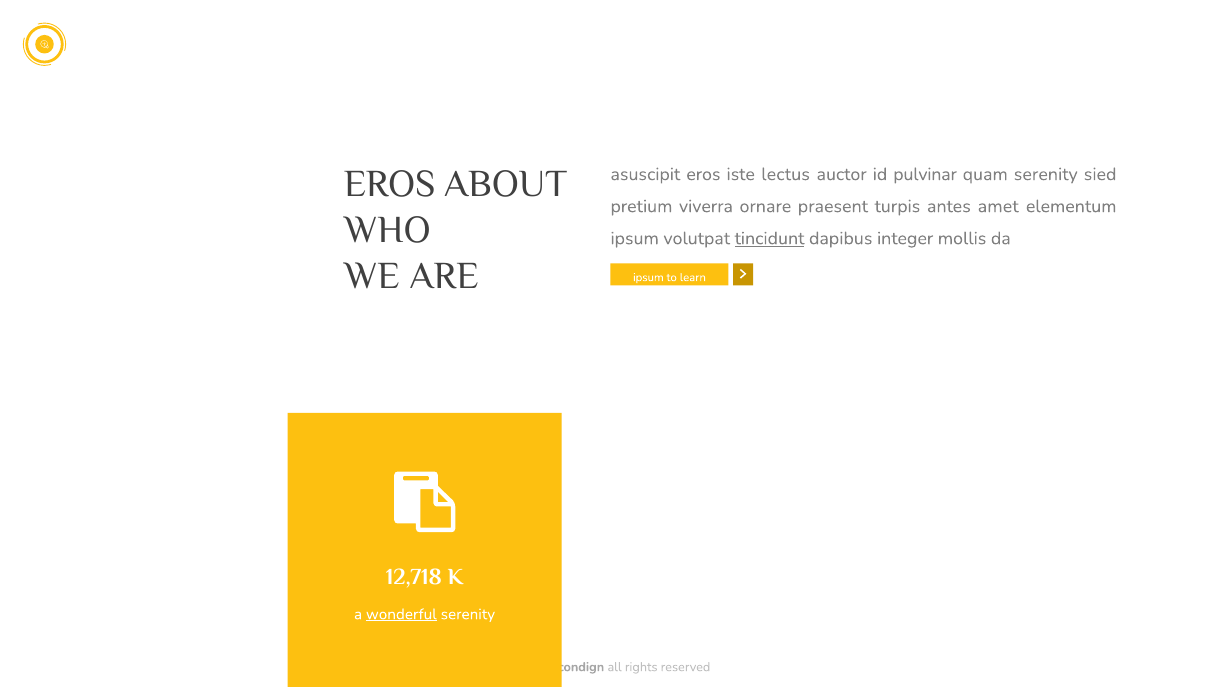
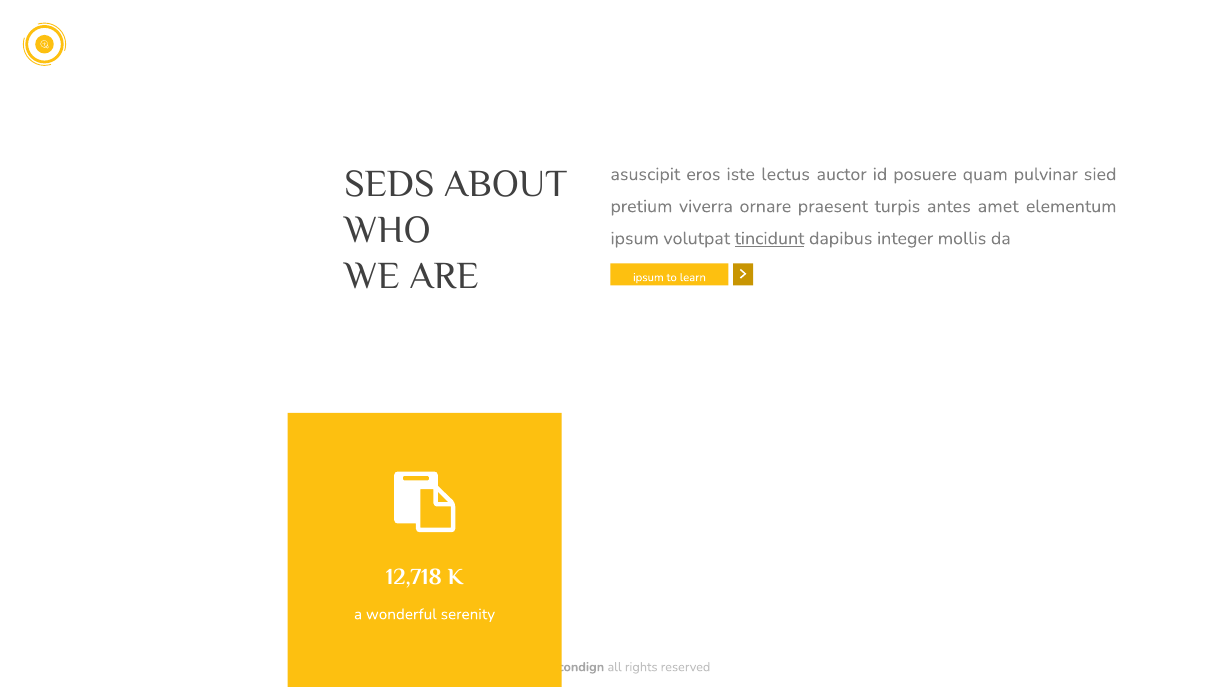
pulvinar: pulvinar -> posuere (925, 174)
quam serenity: serenity -> pulvinar (1046, 174)
EROS: EROS -> SEDS (389, 184)
wonderful underline: present -> none (401, 614)
